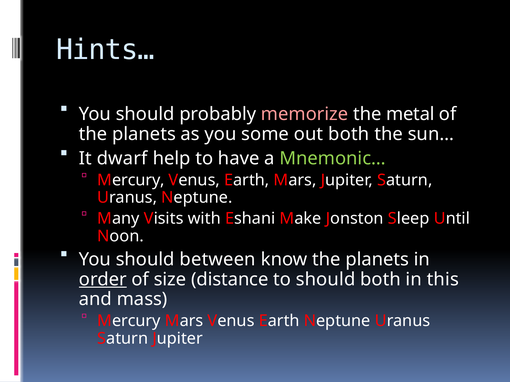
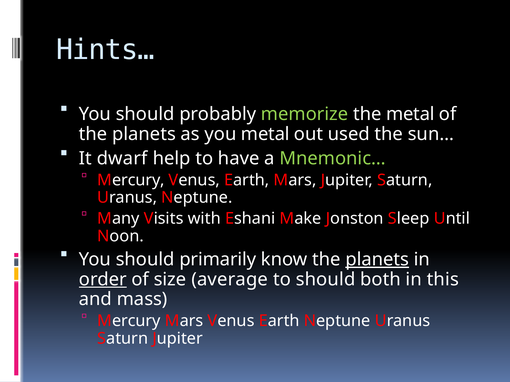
memorize colour: pink -> light green (305, 114)
you some: some -> metal (265, 134)
out both: both -> used (349, 134)
between: between -> primarily (218, 260)
planets underline: none -> present (377, 260)
distance: distance -> average (230, 280)
